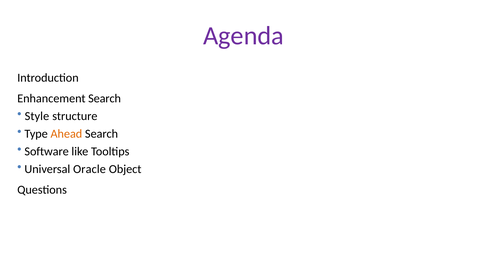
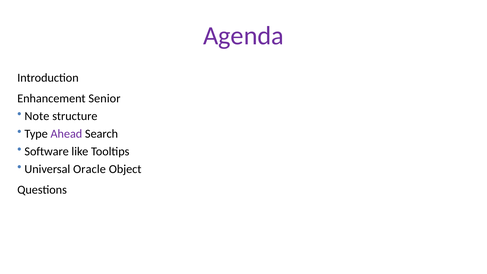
Enhancement Search: Search -> Senior (104, 99)
Style: Style -> Note (37, 116)
Ahead colour: orange -> purple (66, 134)
